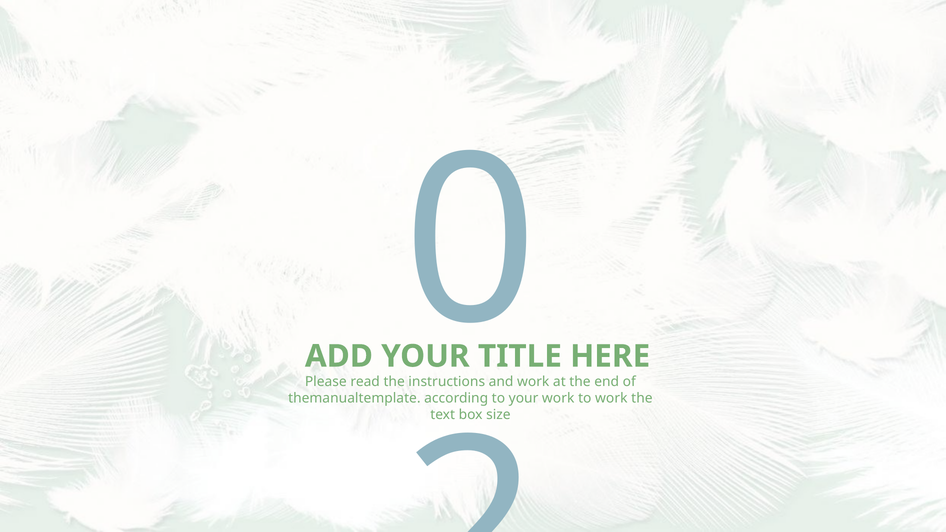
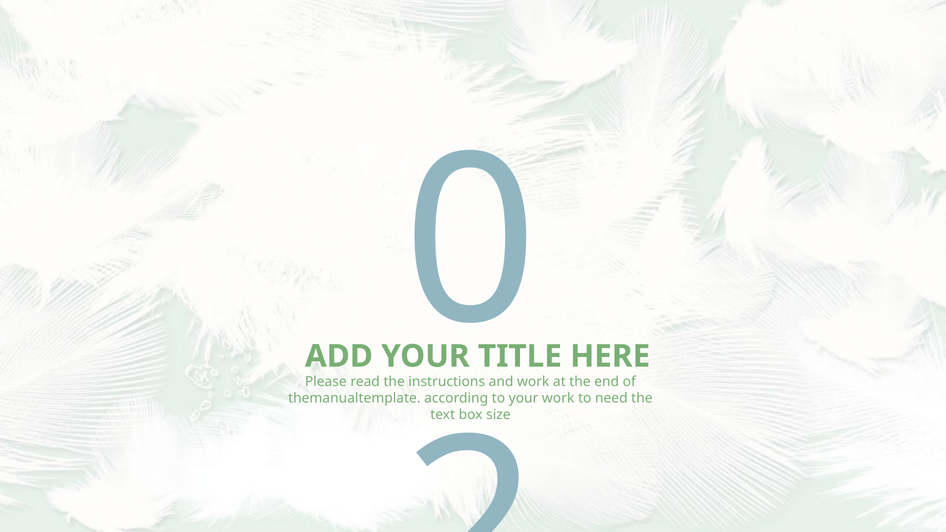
to work: work -> need (611, 398)
